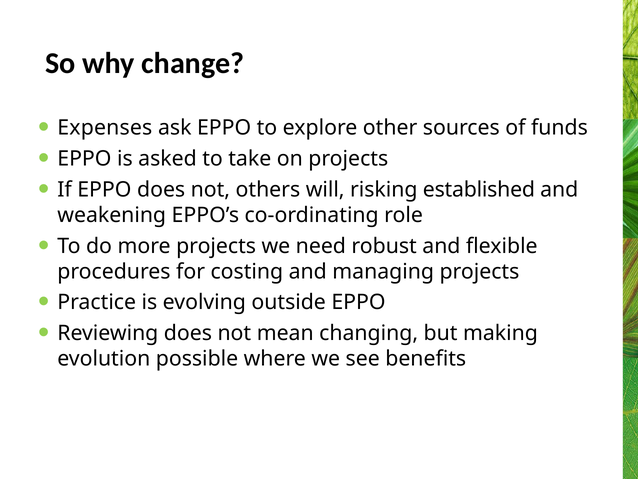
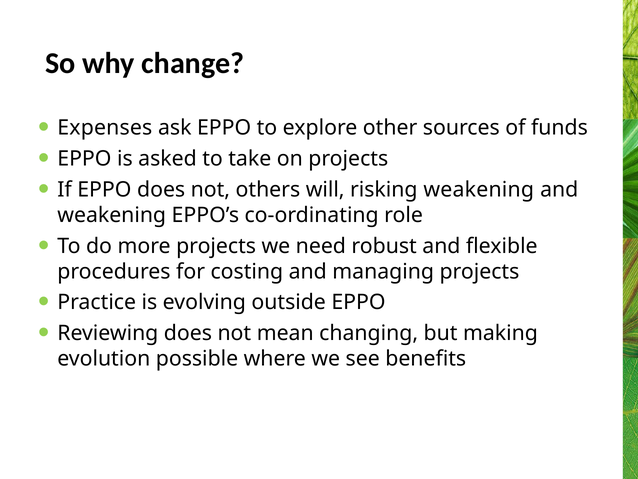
risking established: established -> weakening (479, 189)
